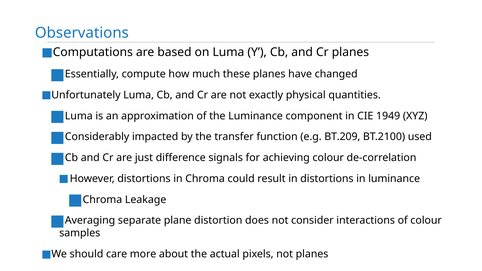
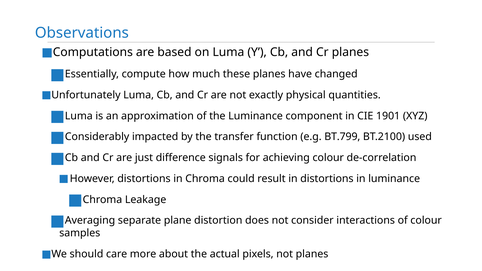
1949: 1949 -> 1901 (388, 116)
BT.209: BT.209 -> BT.799 (342, 137)
